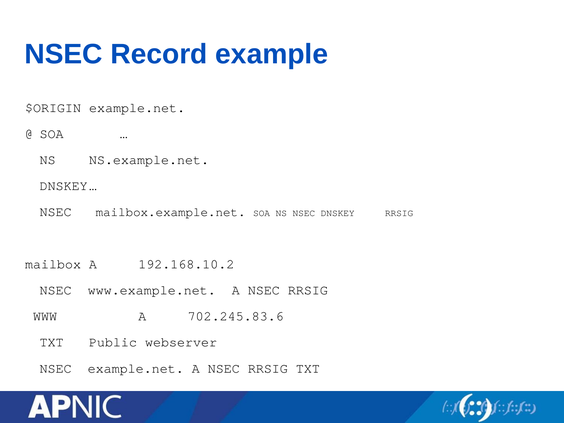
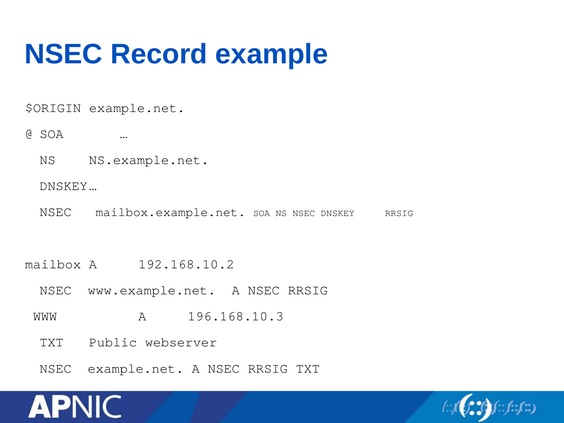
702.245.83.6: 702.245.83.6 -> 196.168.10.3 (236, 316)
